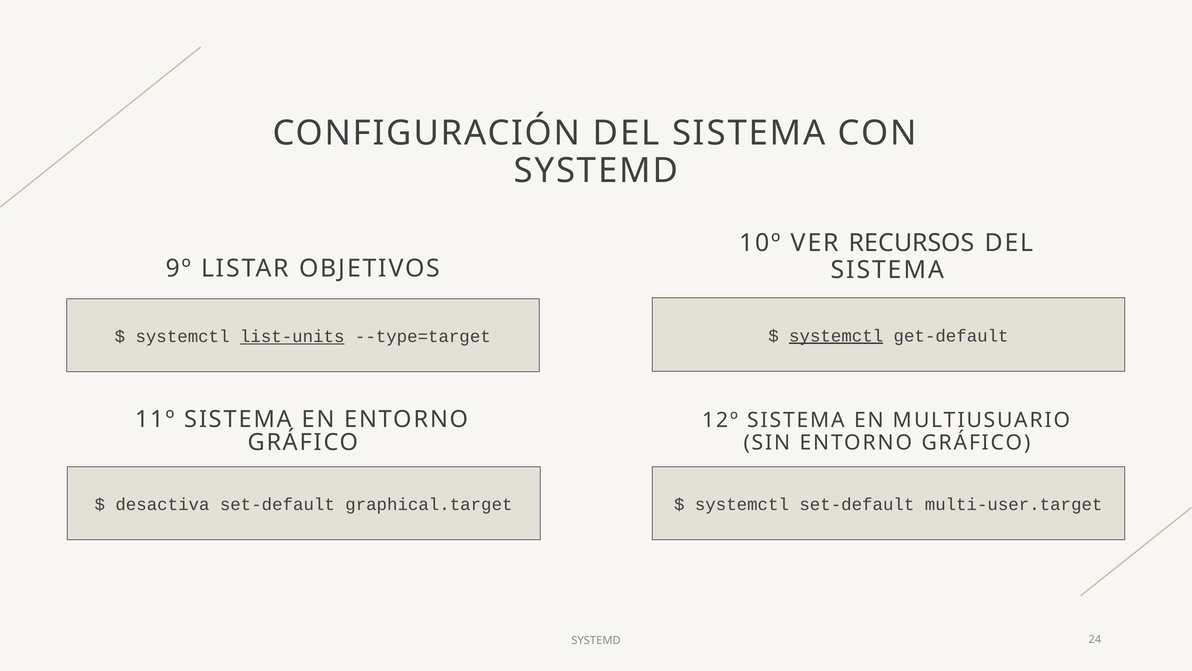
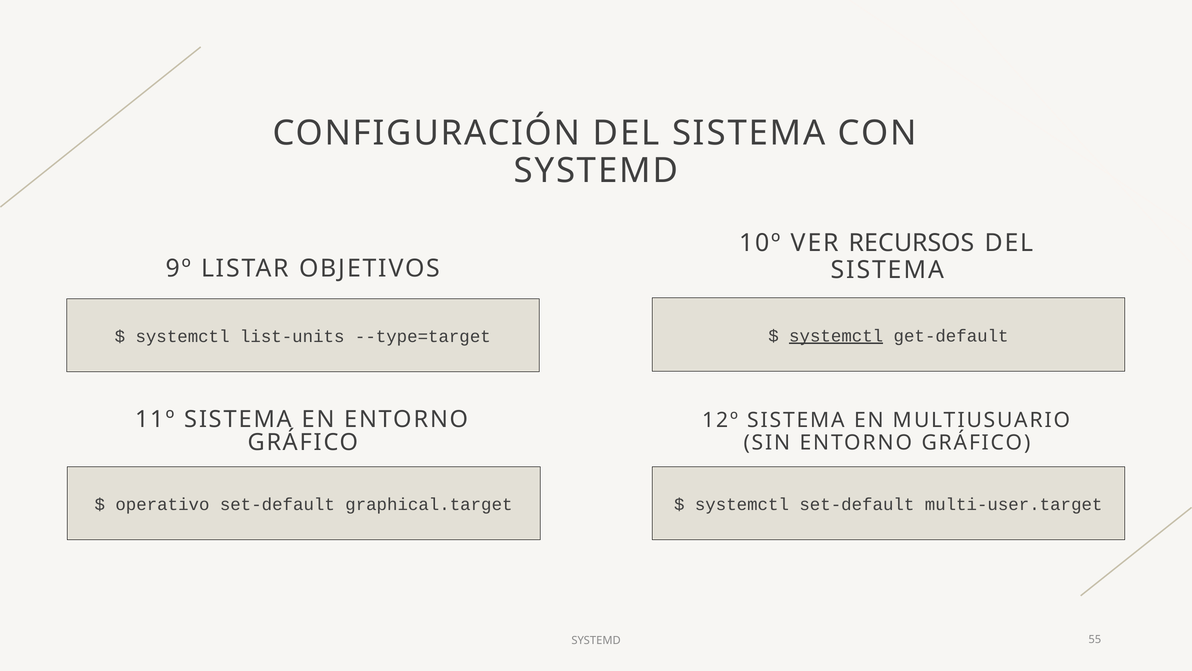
list-units underline: present -> none (292, 336)
desactiva: desactiva -> operativo (162, 504)
24: 24 -> 55 (1095, 639)
